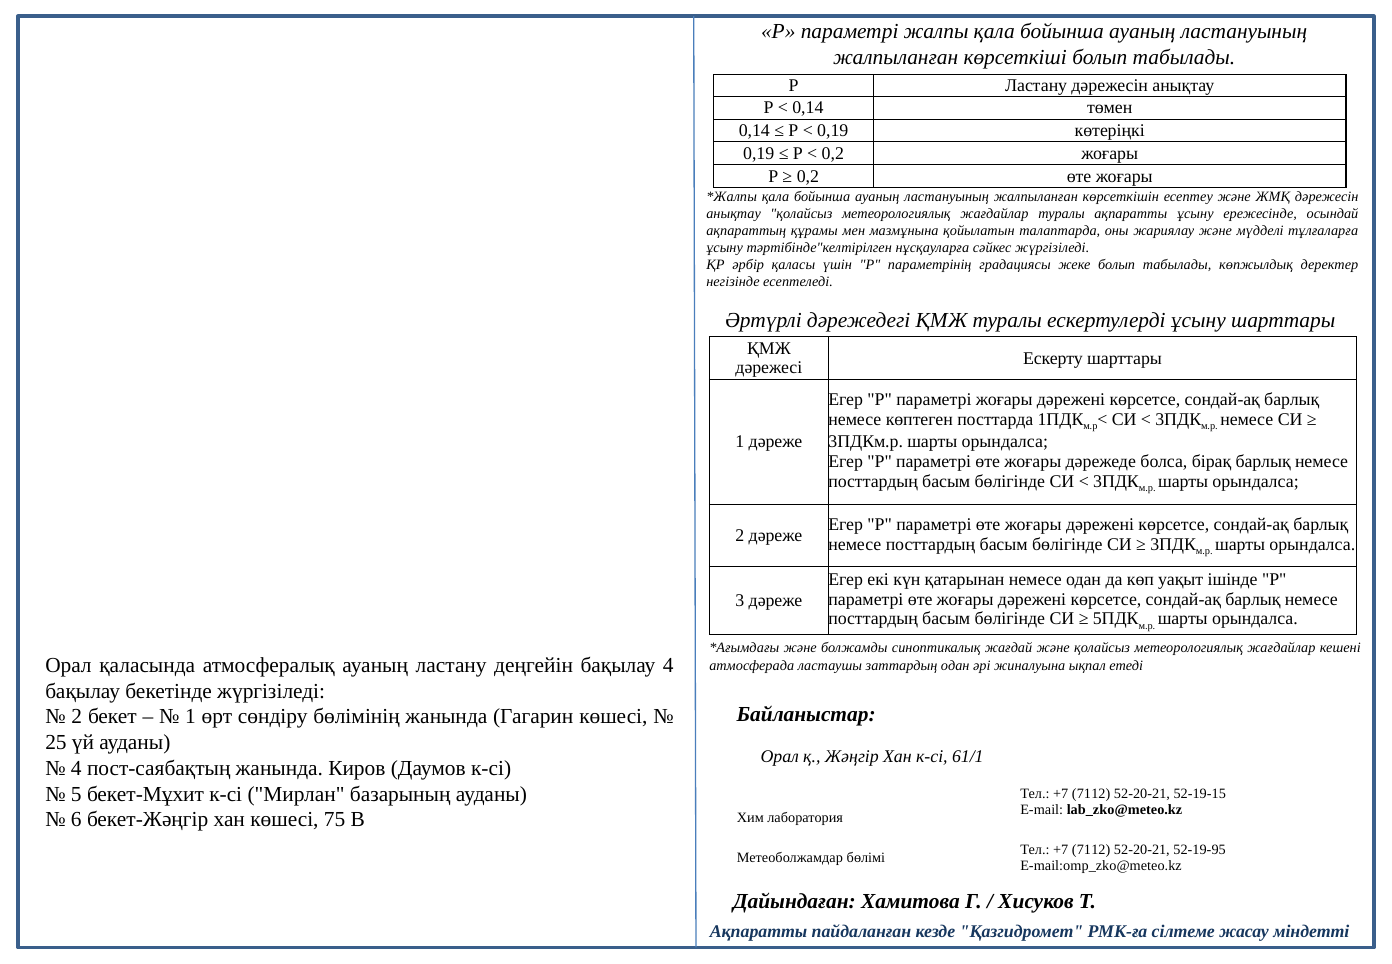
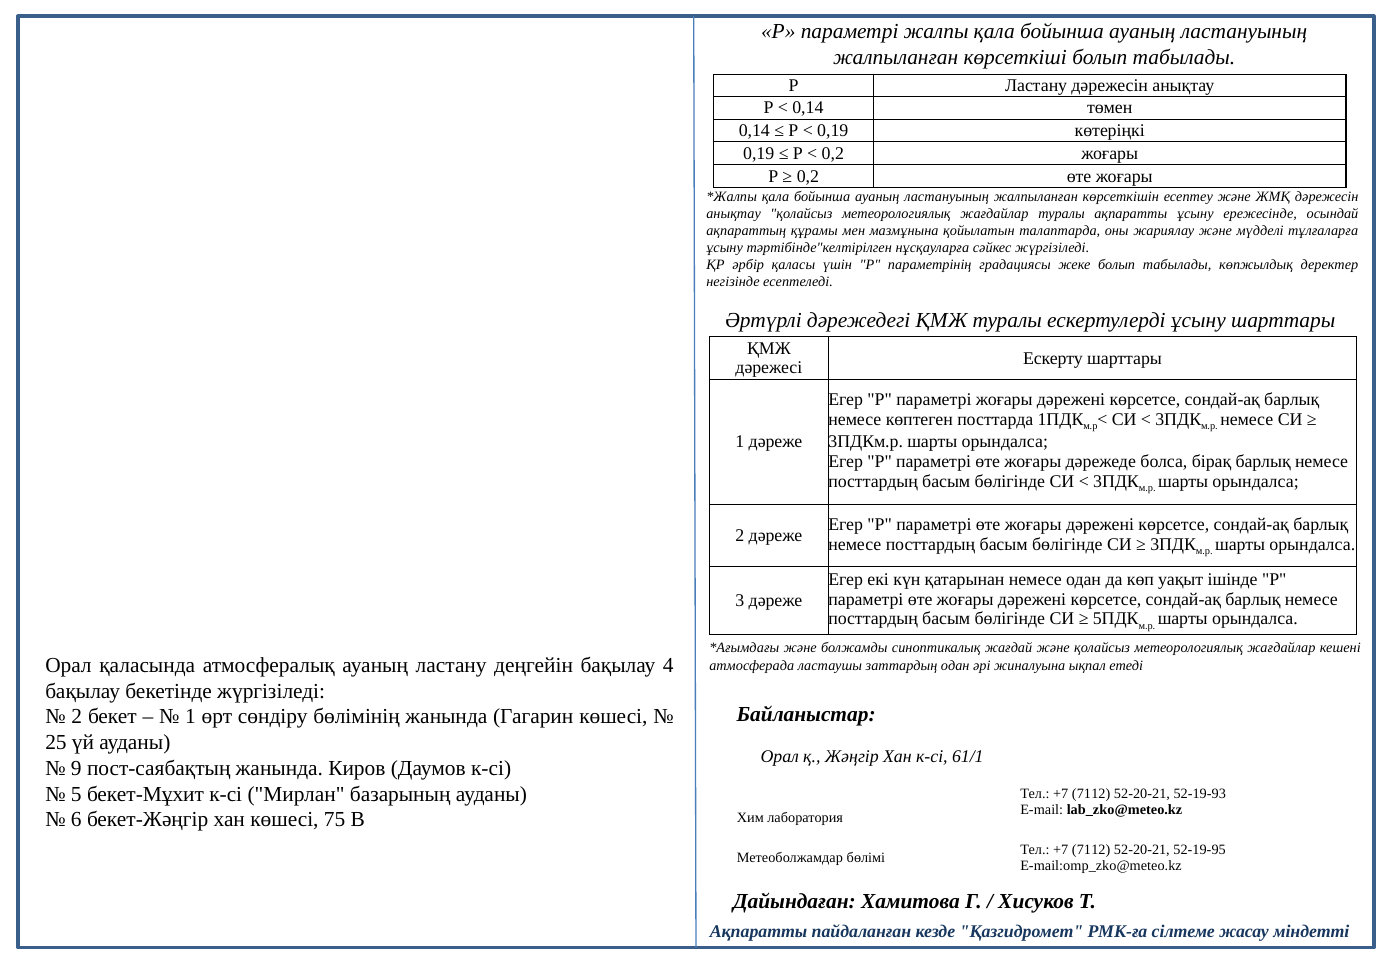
4: 4 -> 9 (76, 768)
52-19-15: 52-19-15 -> 52-19-93 (1200, 794)
